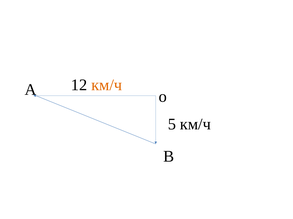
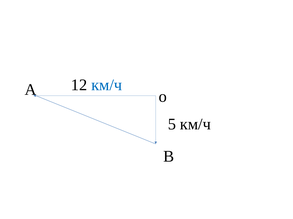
км/ч colour: orange -> blue (107, 85)
